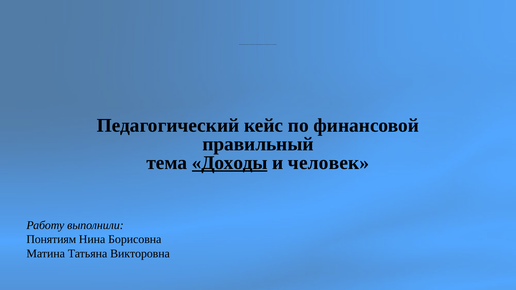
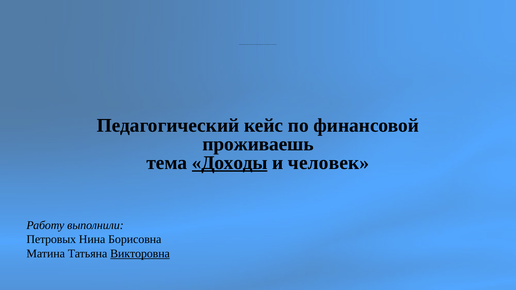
правильный: правильный -> проживаешь (258, 144)
Понятиям: Понятиям -> Петровых (51, 240)
Викторовна underline: none -> present (140, 254)
